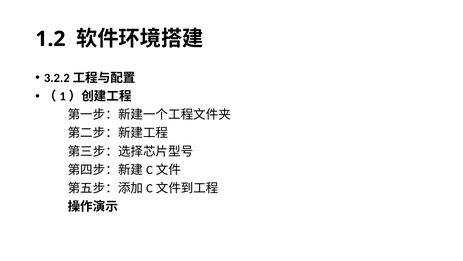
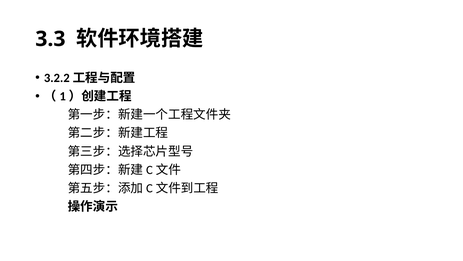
1.2: 1.2 -> 3.3 (50, 39)
